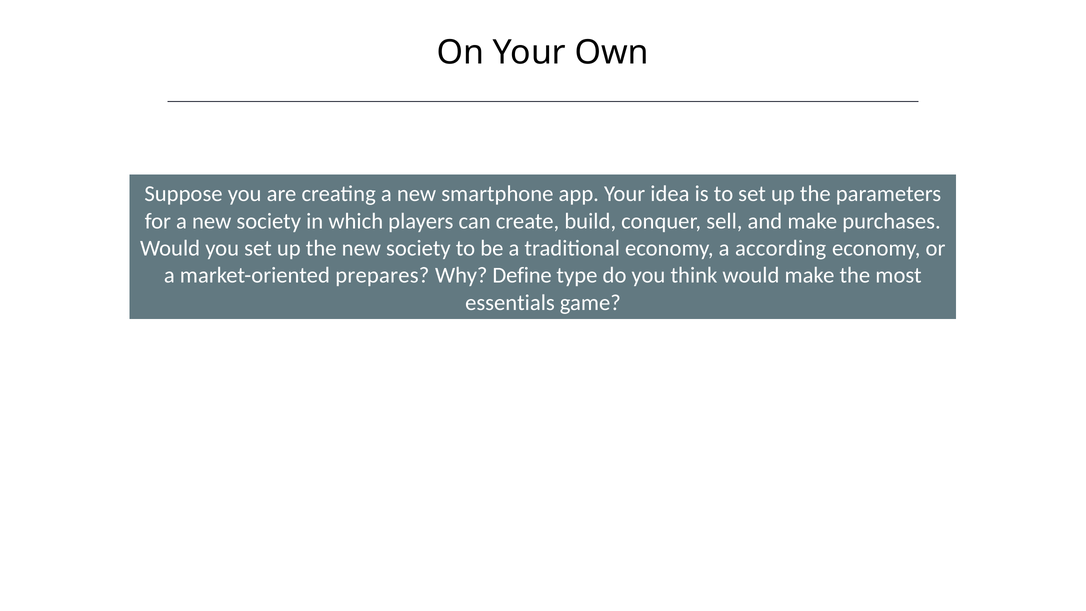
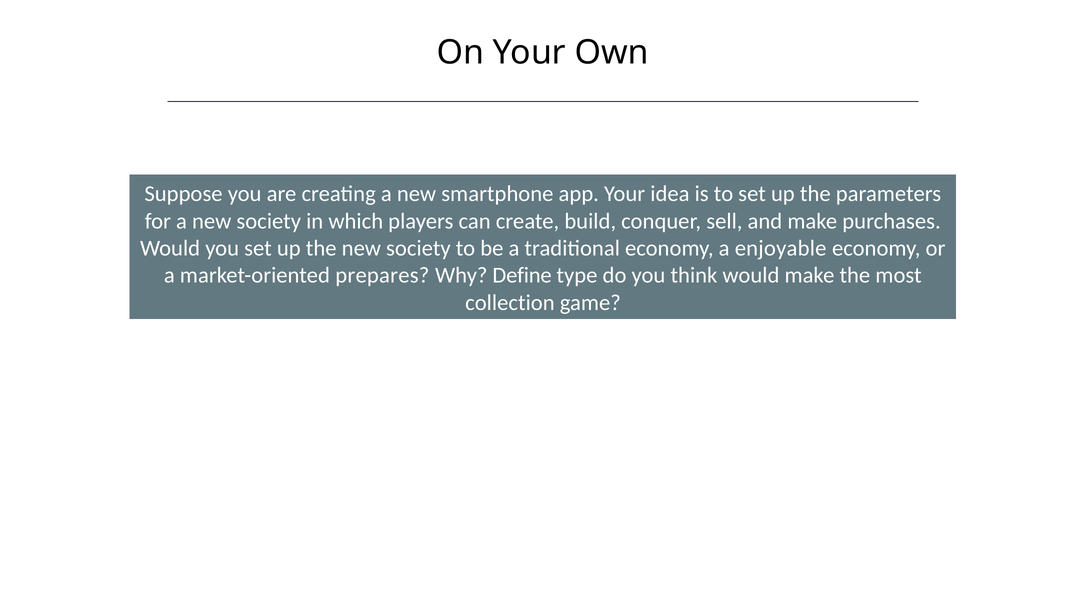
according: according -> enjoyable (781, 248)
essentials: essentials -> collection (510, 303)
